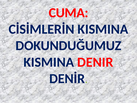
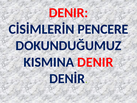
CUMA: CUMA -> DENIR (69, 13)
CİSİMLERİN KISMINA: KISMINA -> PENCERE (103, 29)
